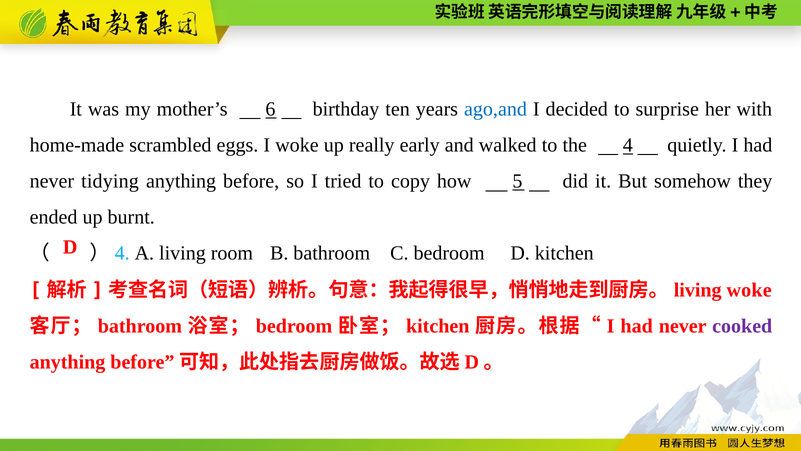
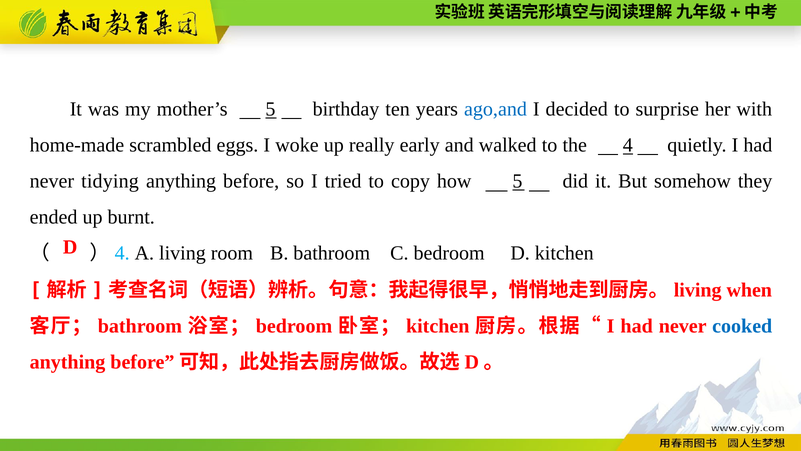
mother’s 6: 6 -> 5 (270, 109)
woke: woke -> when (749, 290)
cooked colour: purple -> blue (742, 326)
